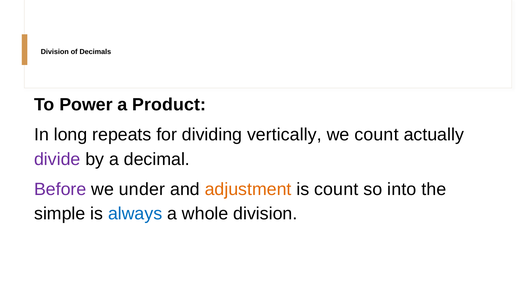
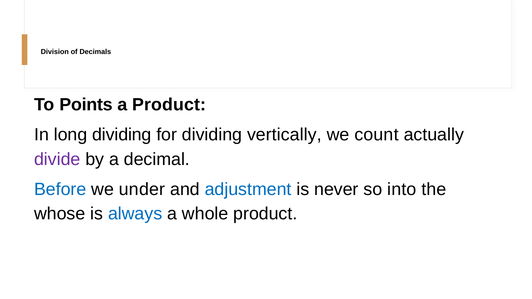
Power: Power -> Points (86, 105)
long repeats: repeats -> dividing (122, 135)
Before colour: purple -> blue (60, 189)
adjustment colour: orange -> blue (248, 189)
is count: count -> never (336, 189)
simple: simple -> whose (60, 214)
whole division: division -> product (265, 214)
